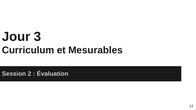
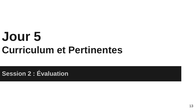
3: 3 -> 5 (37, 37)
Mesurables: Mesurables -> Pertinentes (95, 50)
